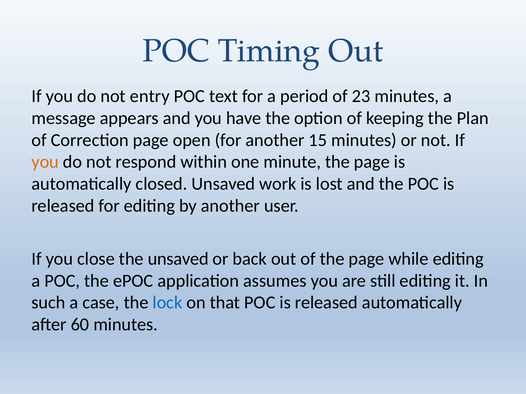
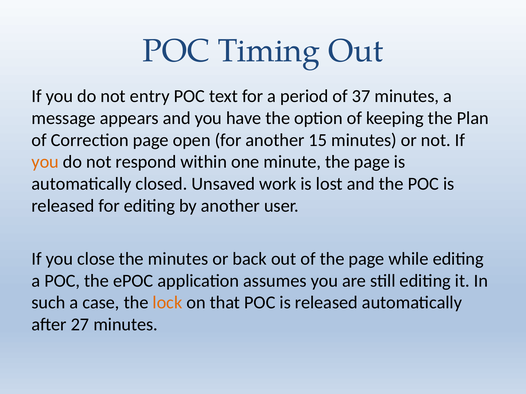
23: 23 -> 37 (361, 96)
the unsaved: unsaved -> minutes (178, 259)
lock colour: blue -> orange (167, 303)
60: 60 -> 27 (80, 325)
